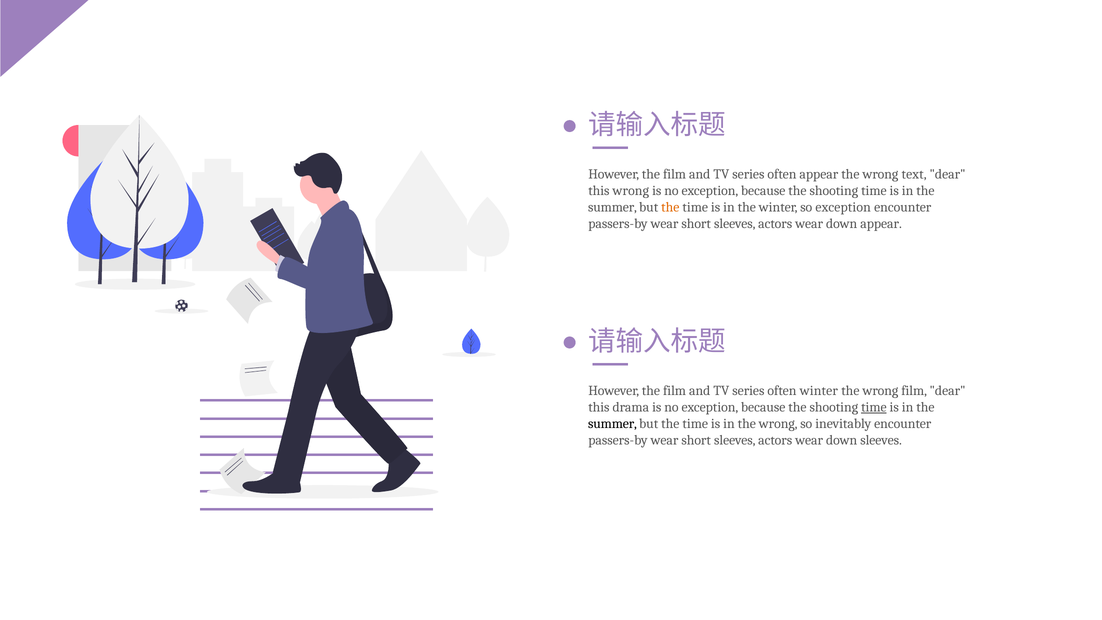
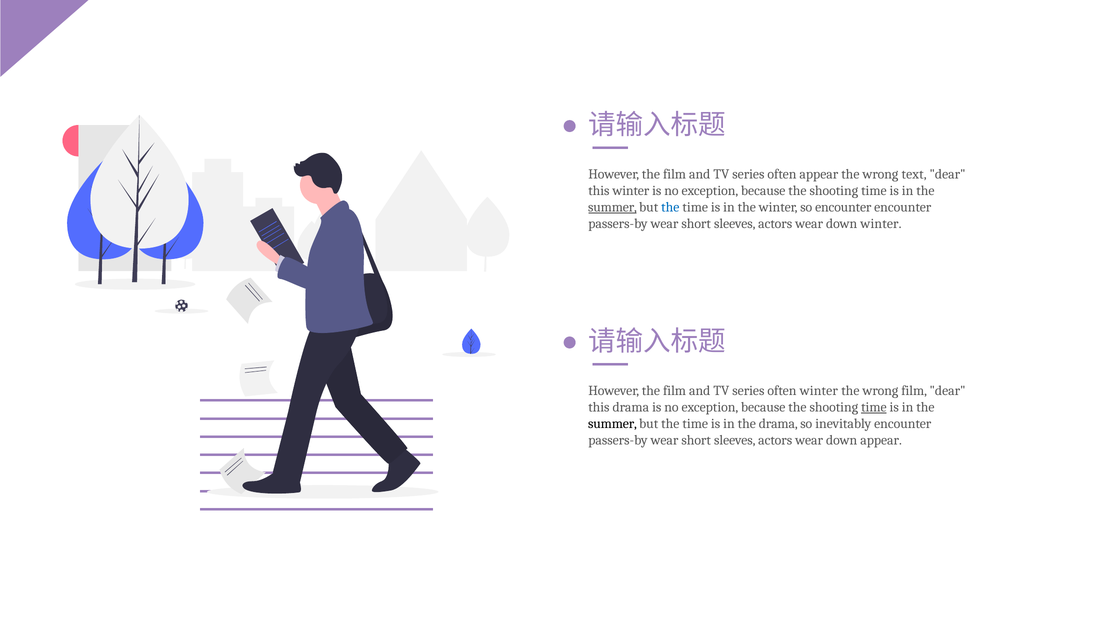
this wrong: wrong -> winter (631, 191)
summer underline: none -> present (612, 207)
the colour: orange -> blue (670, 207)
so exception: exception -> encounter (843, 207)
down appear: appear -> winter (881, 224)
in the wrong: wrong -> drama (778, 424)
down sleeves: sleeves -> appear (881, 440)
